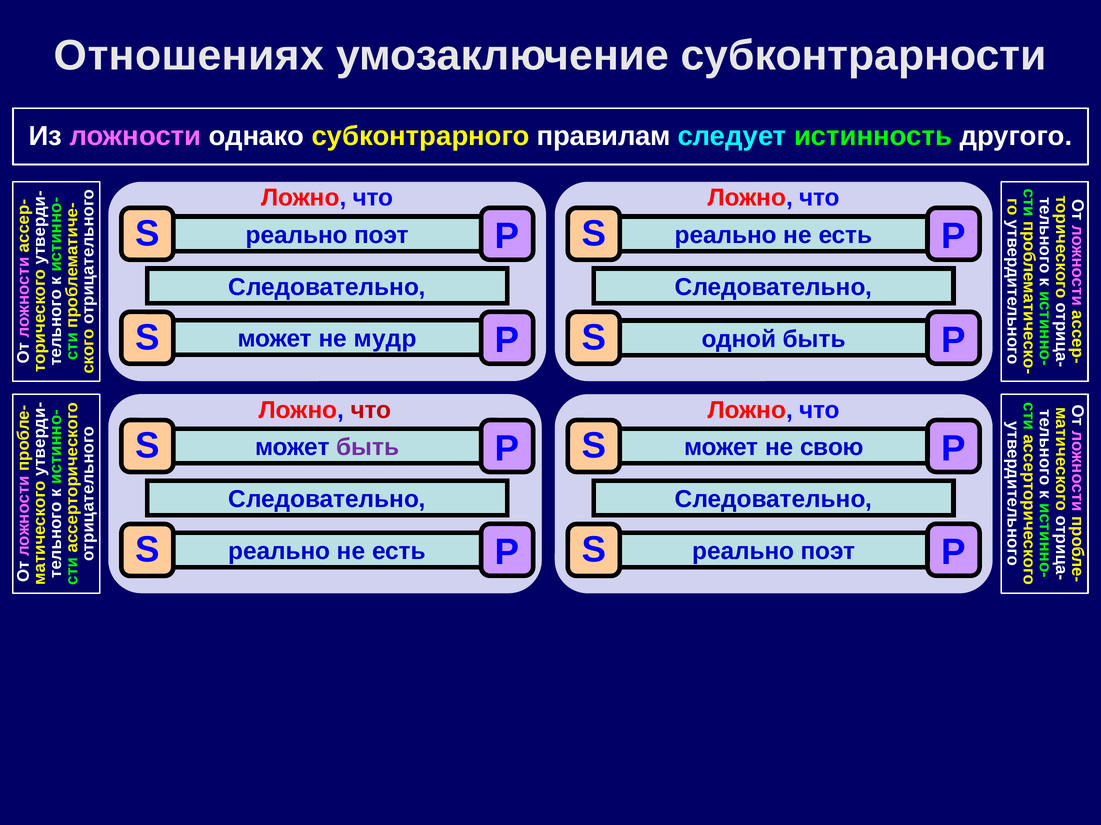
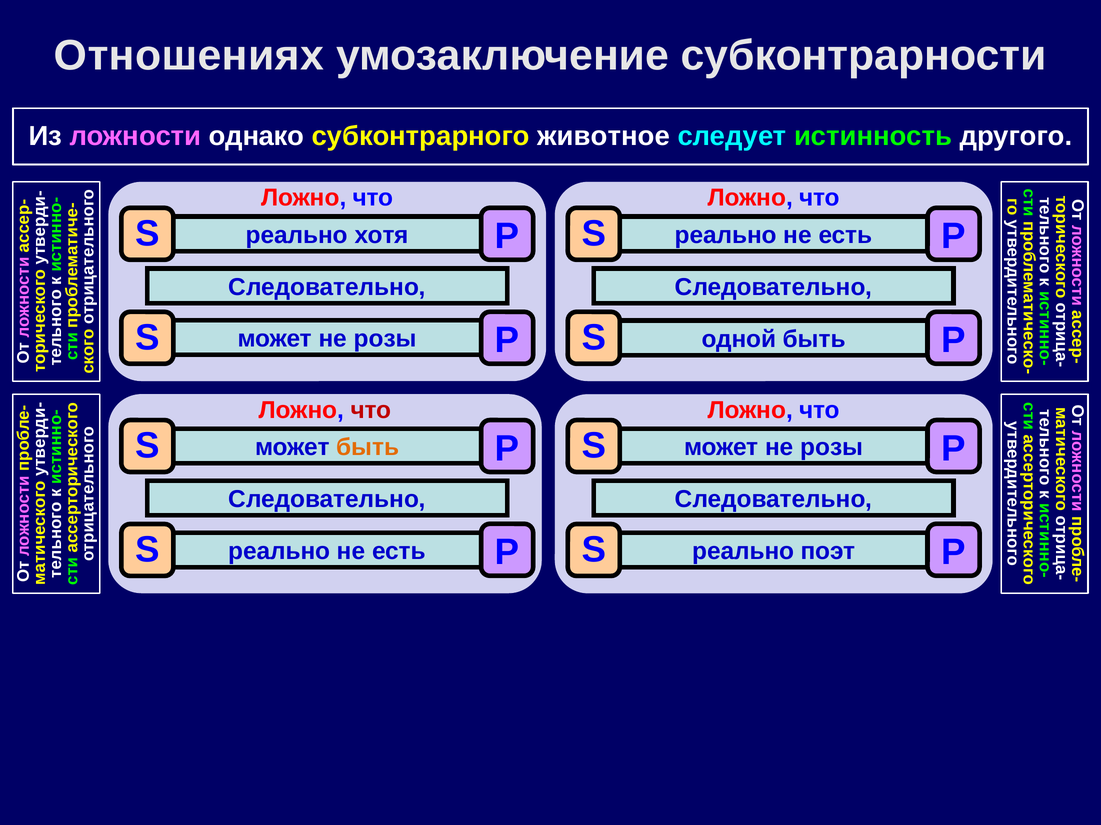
правилам: правилам -> животное (604, 136)
поэт: поэт -> хотя (382, 235)
мудр: мудр -> розы (385, 339)
быть colour: purple -> orange (368, 448)
свою: свою -> розы (832, 448)
